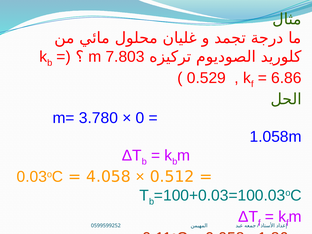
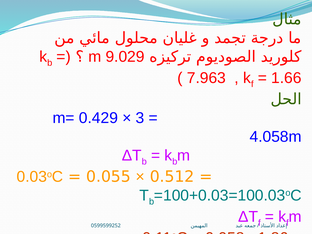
7.803: 7.803 -> 9.029 (125, 57)
0.529: 0.529 -> 7.963 (206, 78)
6.86: 6.86 -> 1.66 (286, 78)
3.780: 3.780 -> 0.429 (98, 118)
0: 0 -> 3 (140, 118)
1.058m: 1.058m -> 4.058m (276, 137)
4.058: 4.058 -> 0.055 (108, 177)
